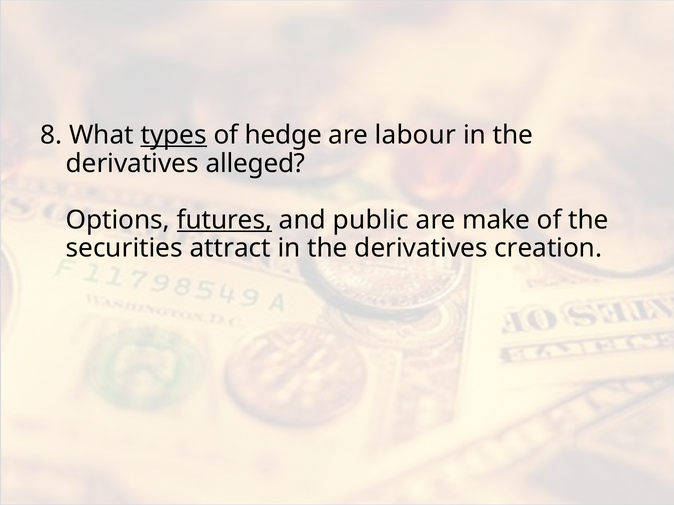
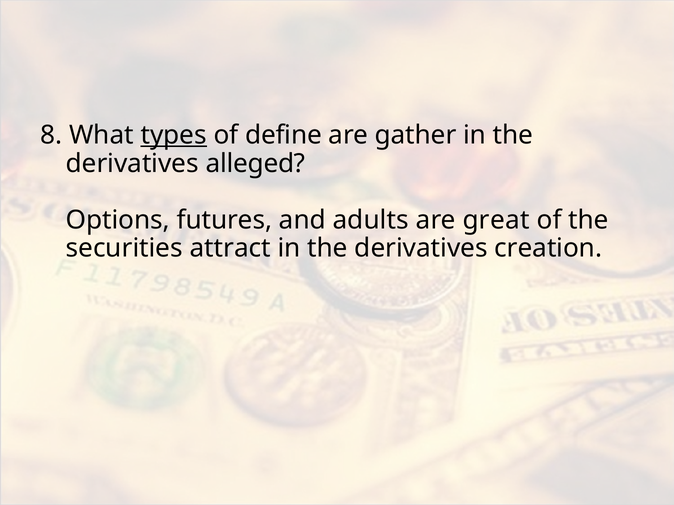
hedge: hedge -> define (283, 135)
labour: labour -> gather (416, 135)
futures underline: present -> none (224, 220)
public: public -> adults (371, 220)
make: make -> great (496, 220)
